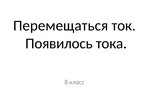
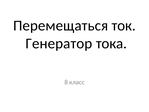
Появилось: Появилось -> Генератор (59, 43)
